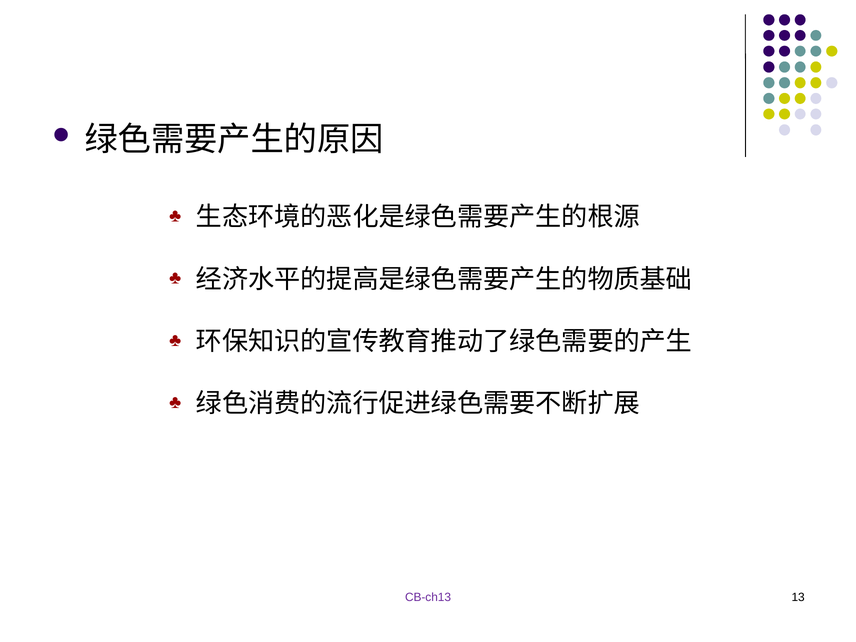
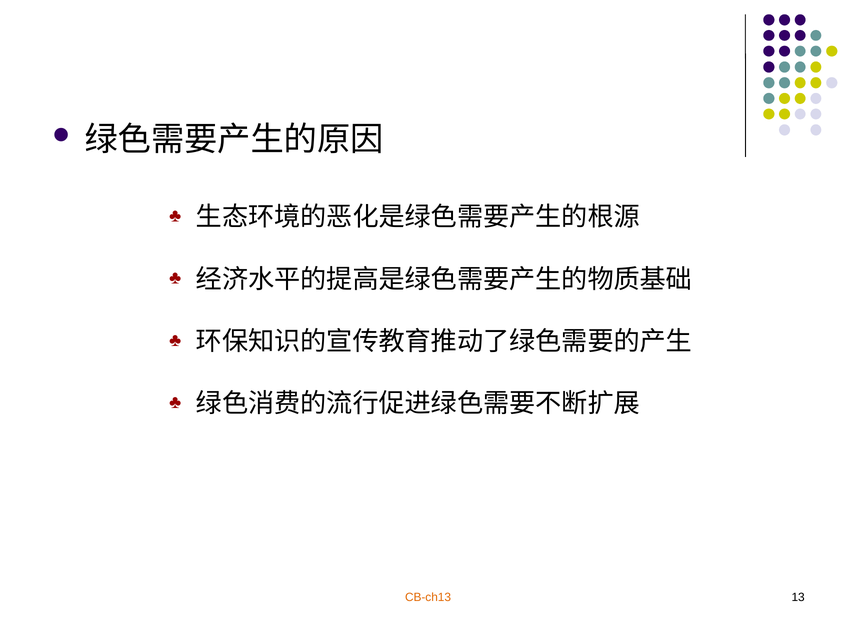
CB-ch13 colour: purple -> orange (428, 597)
